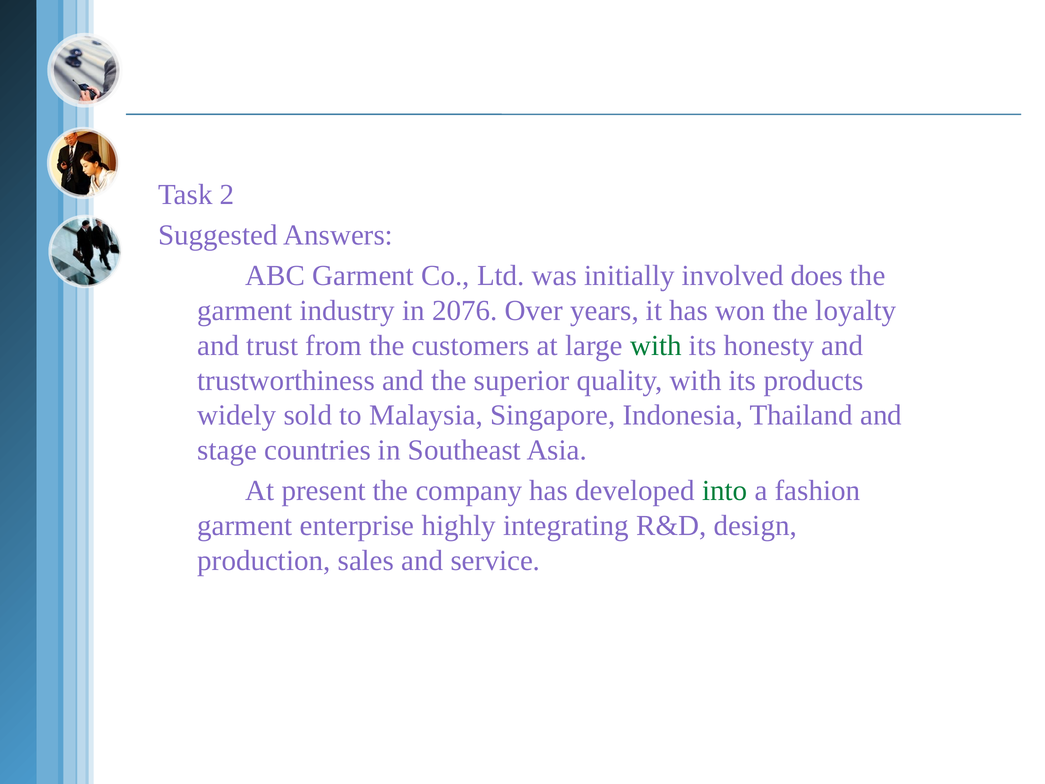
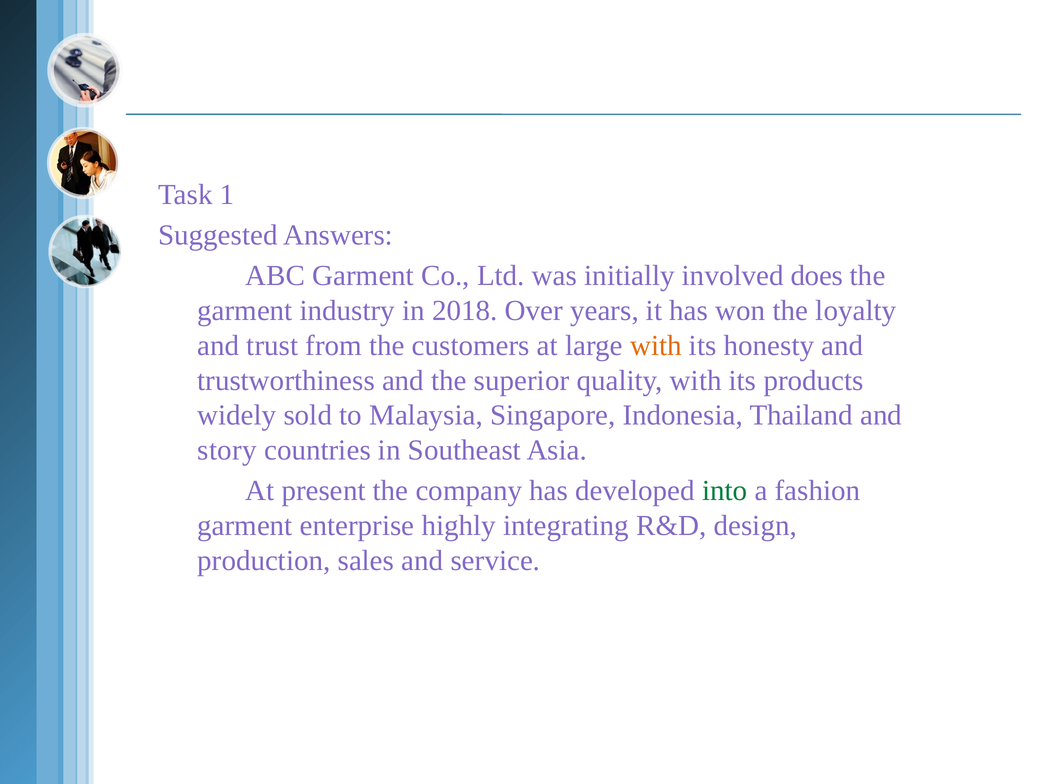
2: 2 -> 1 (227, 195)
2076: 2076 -> 2018 (465, 311)
with colour: green -> orange (656, 346)
stage: stage -> story (227, 450)
